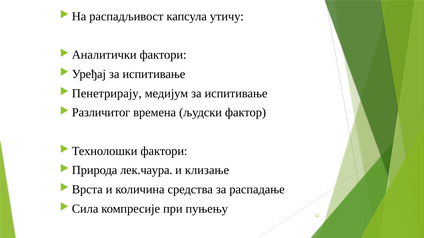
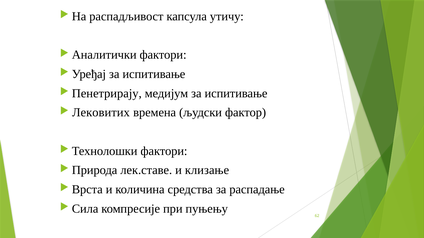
Различитог: Различитог -> Лековитих (101, 113)
лек.чаура: лек.чаура -> лек.ставе (146, 171)
